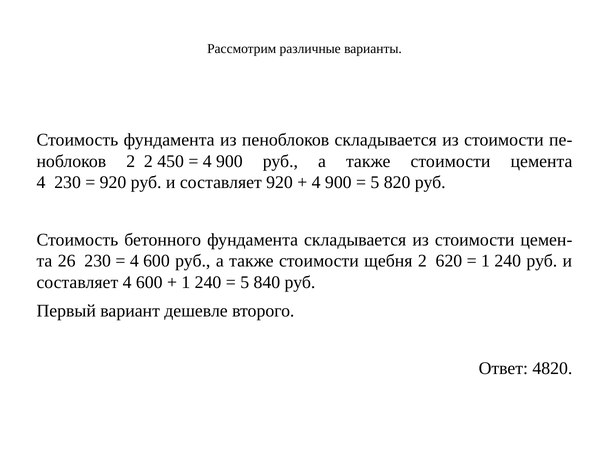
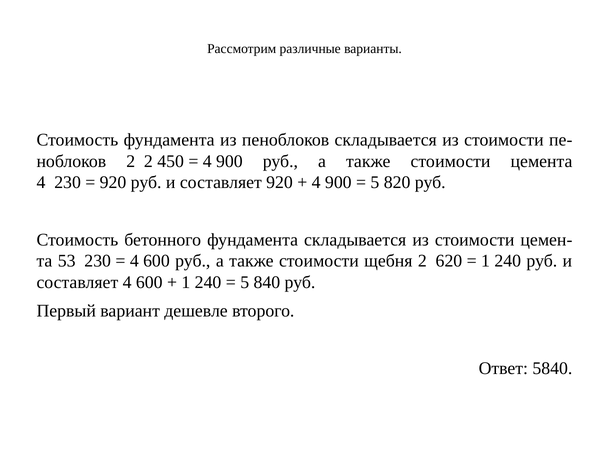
26: 26 -> 53 (67, 262)
4820: 4820 -> 5840 (552, 369)
